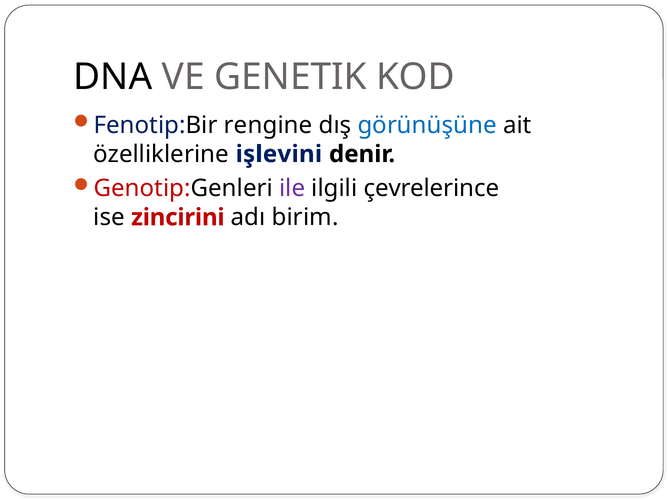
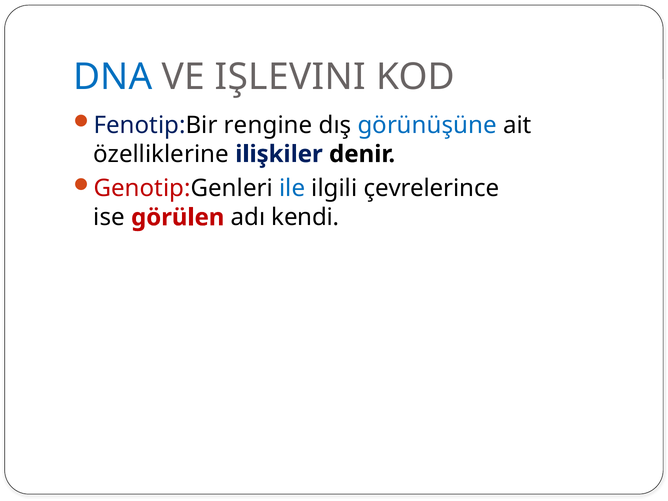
DNA colour: black -> blue (113, 77)
GENETIK: GENETIK -> IŞLEVINI (290, 77)
işlevini: işlevini -> ilişkiler (279, 154)
ile colour: purple -> blue (292, 188)
zincirini: zincirini -> görülen (178, 217)
birim: birim -> kendi (305, 217)
